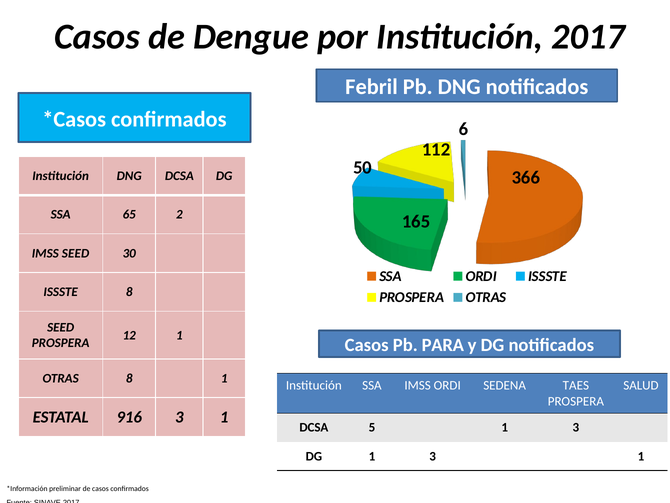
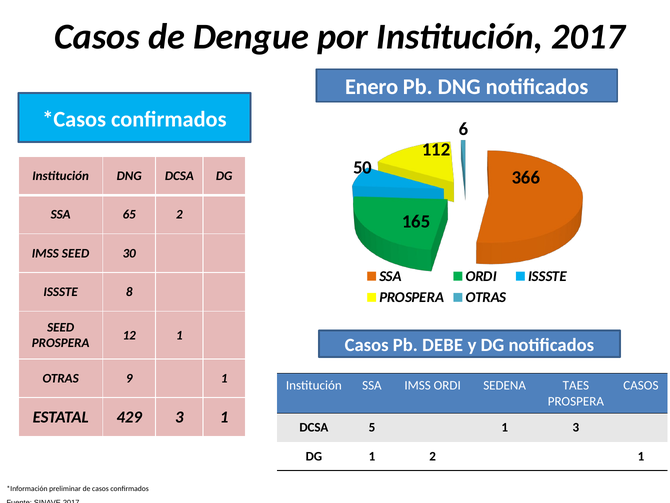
Febril: Febril -> Enero (372, 87)
PARA: PARA -> DEBE (443, 345)
OTRAS 8: 8 -> 9 (129, 378)
SALUD: SALUD -> CASOS (641, 385)
916: 916 -> 429 (129, 417)
DG 1 3: 3 -> 2 (433, 456)
